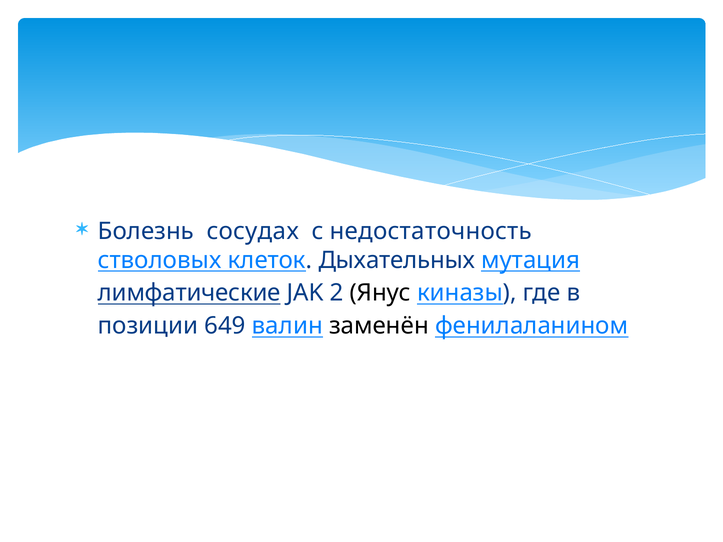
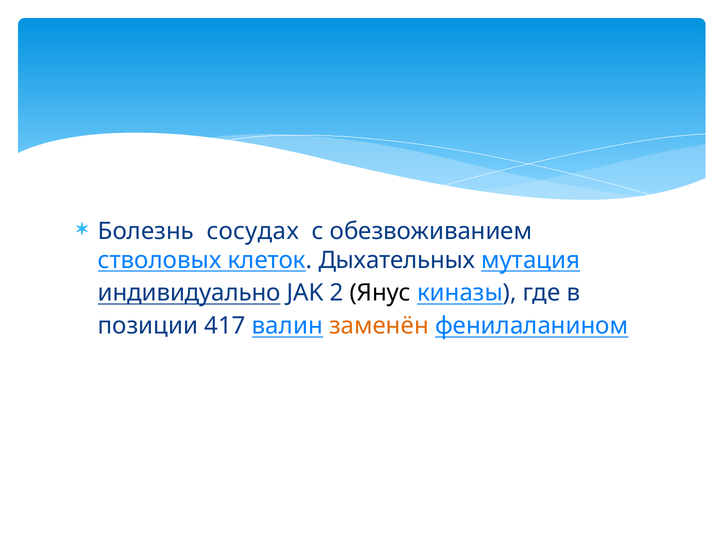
недостаточность: недостаточность -> обезвоживанием (431, 231)
лимфатические: лимфатические -> индивидуально (189, 293)
649: 649 -> 417 (225, 326)
заменён colour: black -> orange (379, 326)
